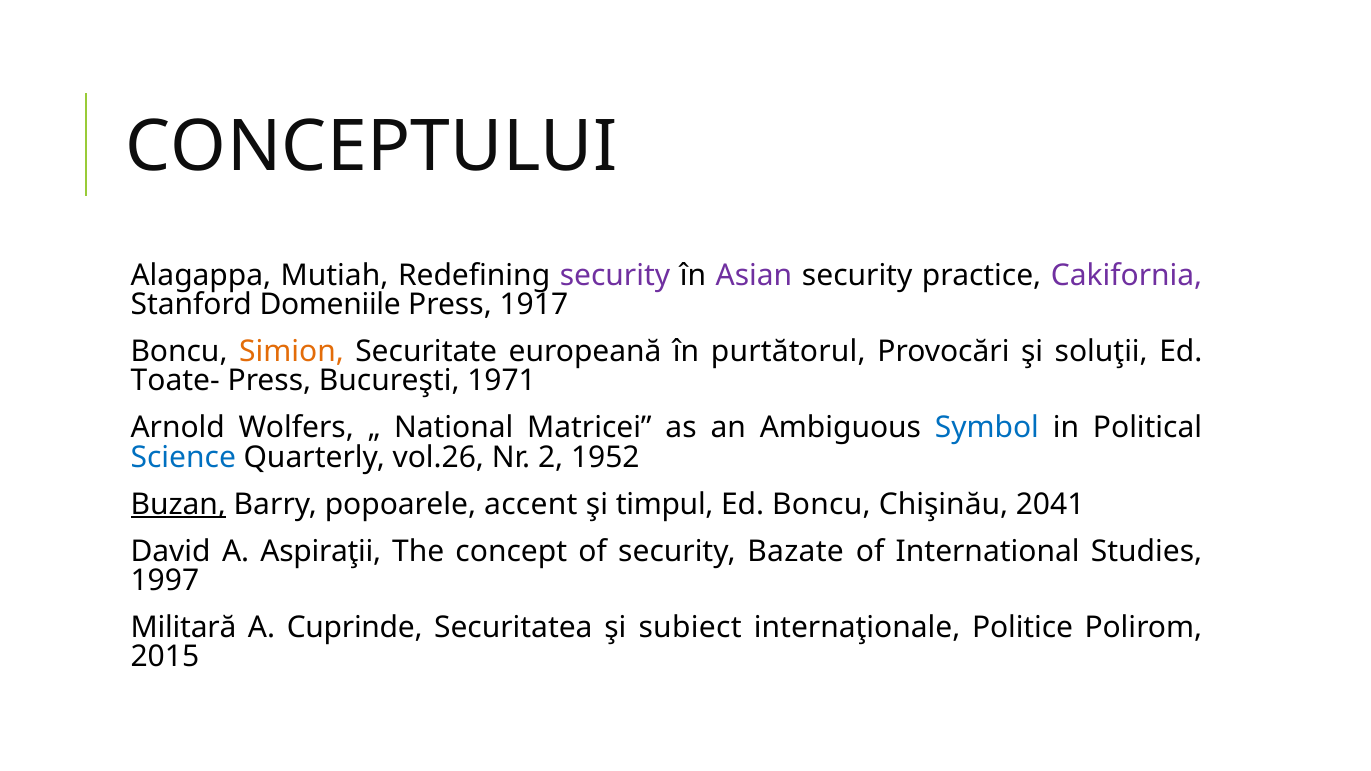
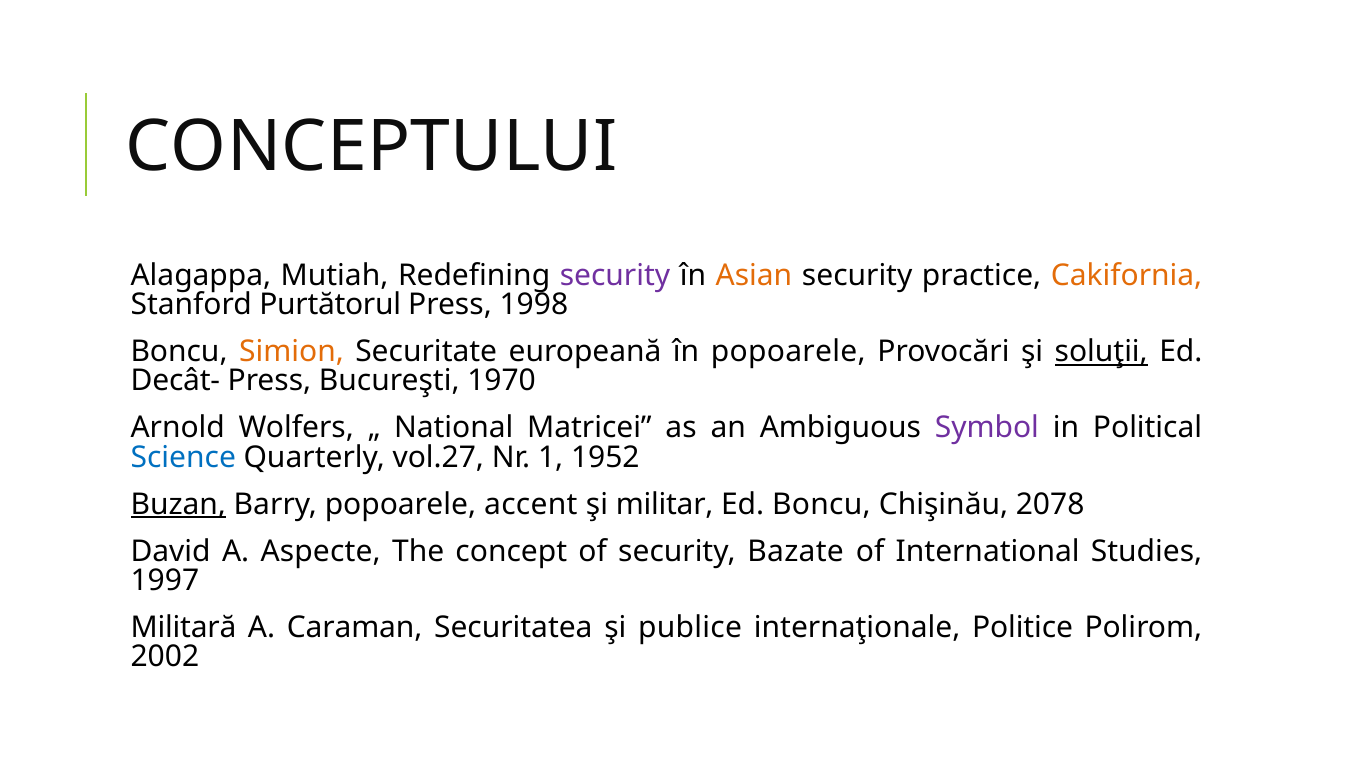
Asian colour: purple -> orange (754, 276)
Cakifornia colour: purple -> orange (1127, 276)
Domeniile: Domeniile -> Purtătorul (330, 305)
1917: 1917 -> 1998 (534, 305)
în purtătorul: purtătorul -> popoarele (788, 352)
soluţii underline: none -> present (1101, 352)
Toate-: Toate- -> Decât- (175, 381)
1971: 1971 -> 1970 (502, 381)
Symbol colour: blue -> purple (987, 428)
vol.26: vol.26 -> vol.27 (438, 457)
2: 2 -> 1 (551, 457)
timpul: timpul -> militar (665, 504)
2041: 2041 -> 2078 (1050, 504)
Aspiraţii: Aspiraţii -> Aspecte (321, 551)
Cuprinde: Cuprinde -> Caraman (355, 628)
subiect: subiect -> publice (690, 628)
2015: 2015 -> 2002 (165, 657)
